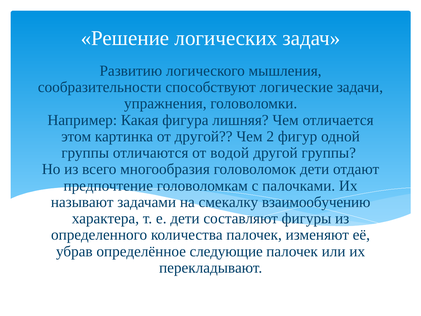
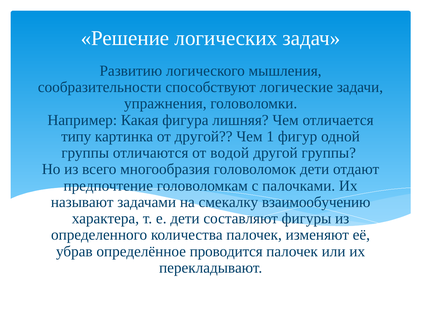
этом: этом -> типу (76, 136)
2: 2 -> 1 (270, 136)
следующие: следующие -> проводится (226, 251)
